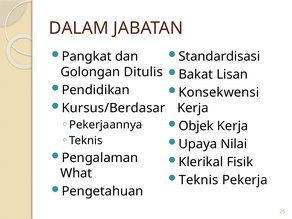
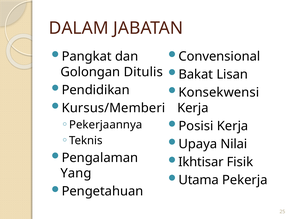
Standardisasi: Standardisasi -> Convensional (219, 56)
Kursus/Berdasar: Kursus/Berdasar -> Kursus/Memberi (113, 108)
Objek: Objek -> Posisi (196, 126)
Klerikal: Klerikal -> Ikhtisar (201, 162)
What: What -> Yang (76, 173)
Teknis: Teknis -> Utama (199, 180)
